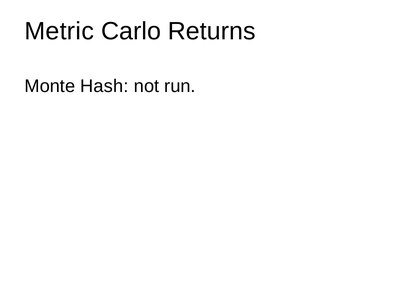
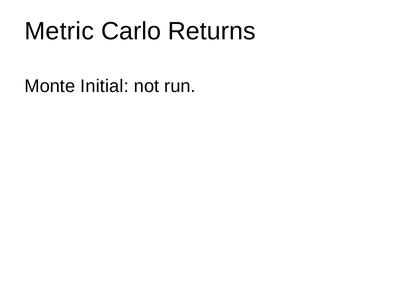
Hash: Hash -> Initial (104, 86)
